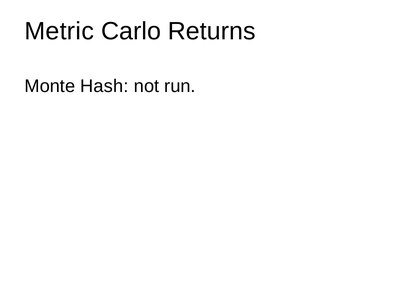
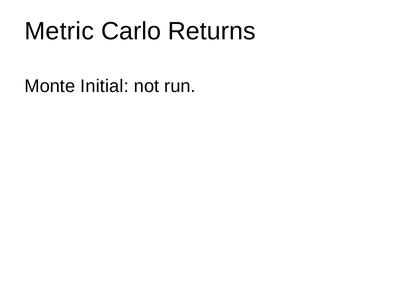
Hash: Hash -> Initial (104, 86)
